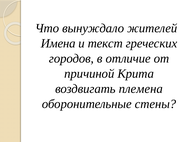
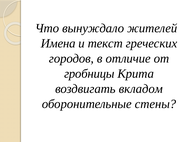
причиной: причиной -> гробницы (89, 74)
племена: племена -> вкладом (141, 89)
